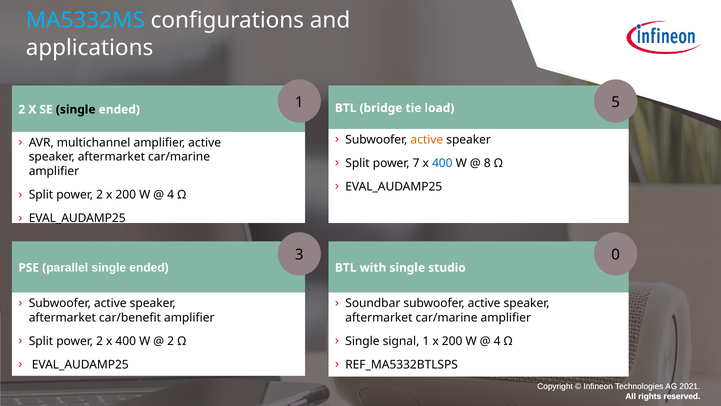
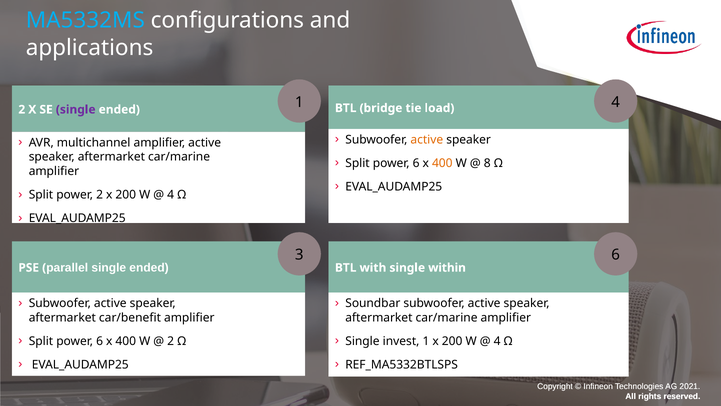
1 5: 5 -> 4 (616, 102)
single colour: black -> purple (76, 109)
7: 7 -> 6 (416, 163)
400 colour: blue -> orange (442, 163)
3 0: 0 -> 6 (616, 255)
studio: studio -> within (447, 267)
signal: signal -> invest (401, 341)
2: 2 -> 6 (100, 341)
